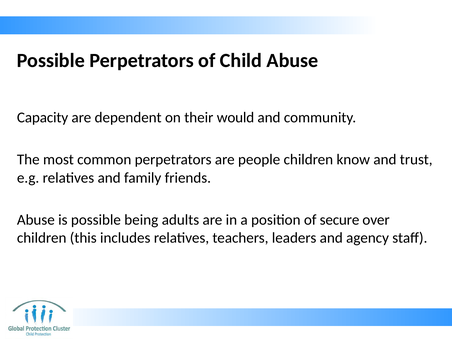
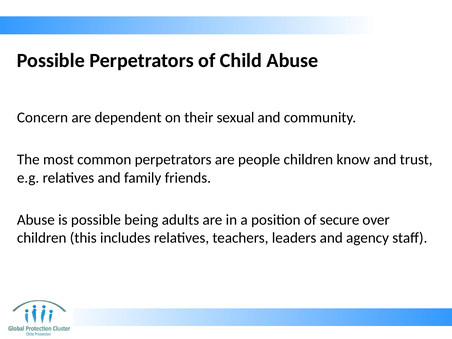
Capacity: Capacity -> Concern (42, 117)
would: would -> sexual (236, 117)
